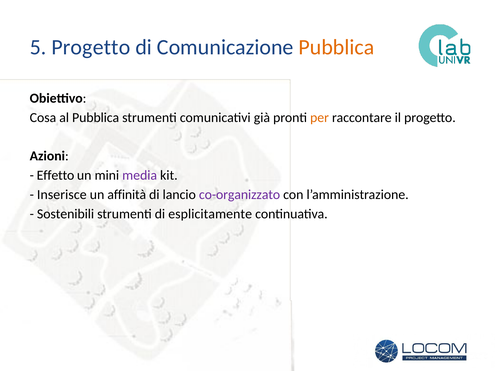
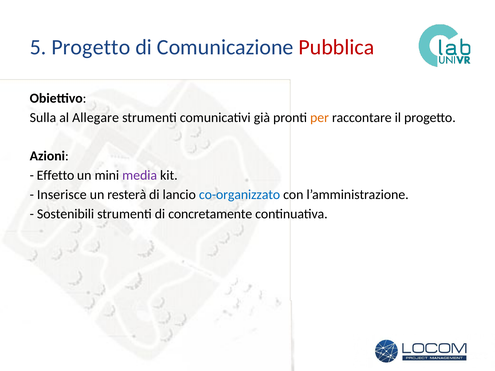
Pubblica colour: orange -> red (336, 47)
Cosa: Cosa -> Sulla (43, 118)
al Pubblica: Pubblica -> Allegare (96, 118)
affinità: affinità -> resterà (127, 195)
co-organizzato colour: purple -> blue (240, 195)
esplicitamente: esplicitamente -> concretamente (210, 214)
